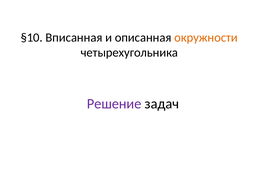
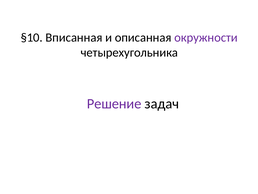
окружности colour: orange -> purple (206, 37)
